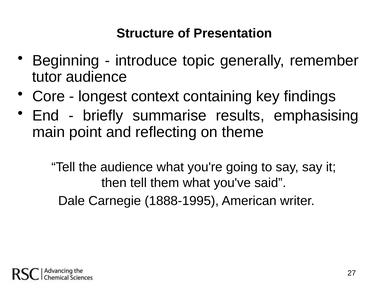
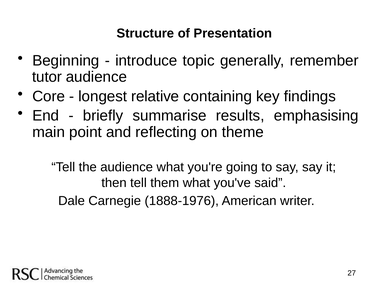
context: context -> relative (155, 96)
1888-1995: 1888-1995 -> 1888-1976 (182, 201)
